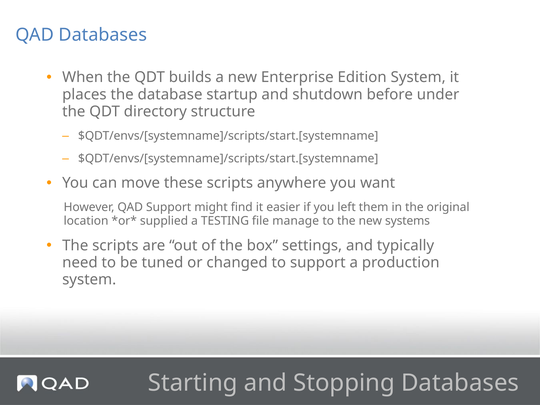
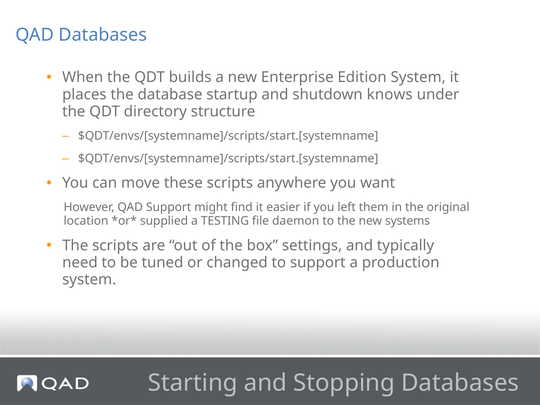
before: before -> knows (390, 94)
manage: manage -> daemon (296, 221)
